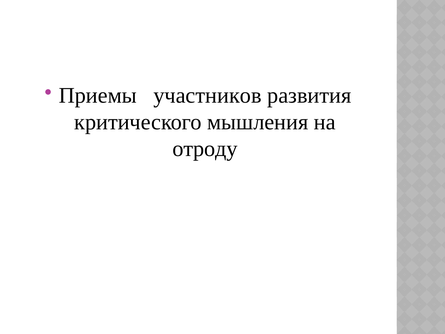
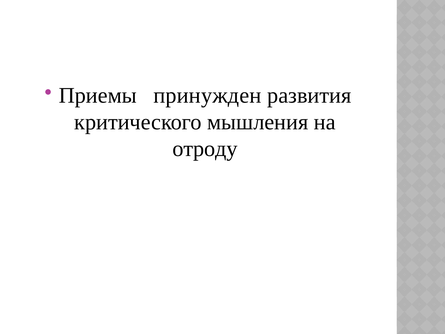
участников: участников -> принужден (207, 95)
